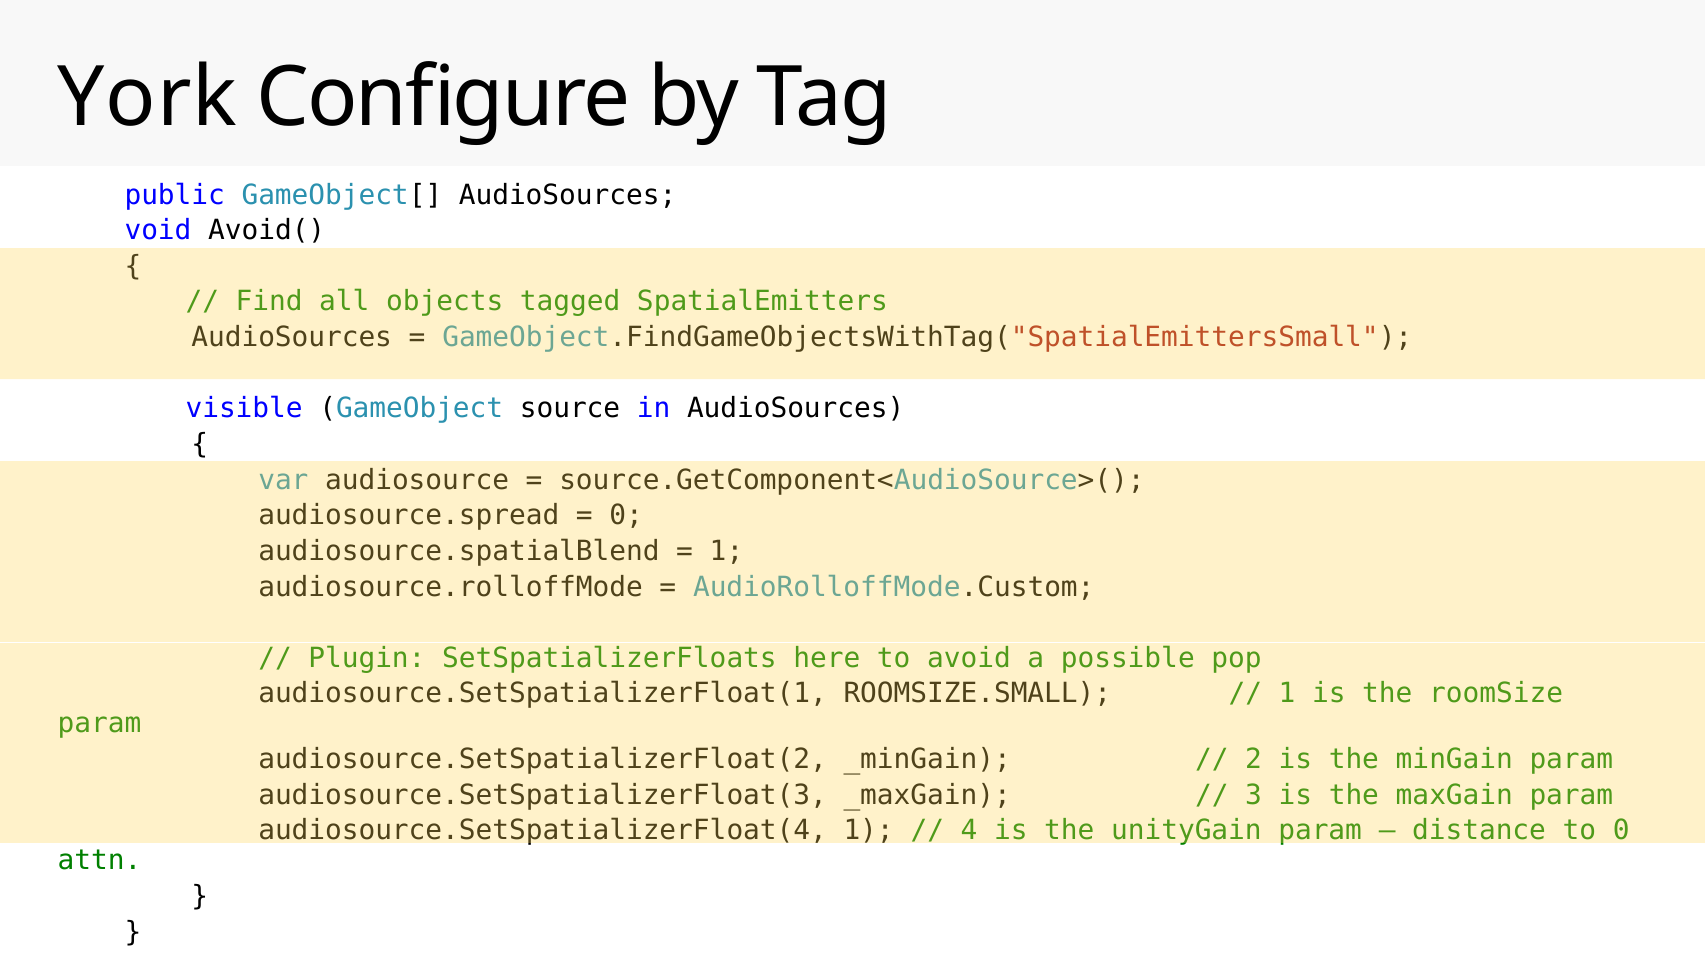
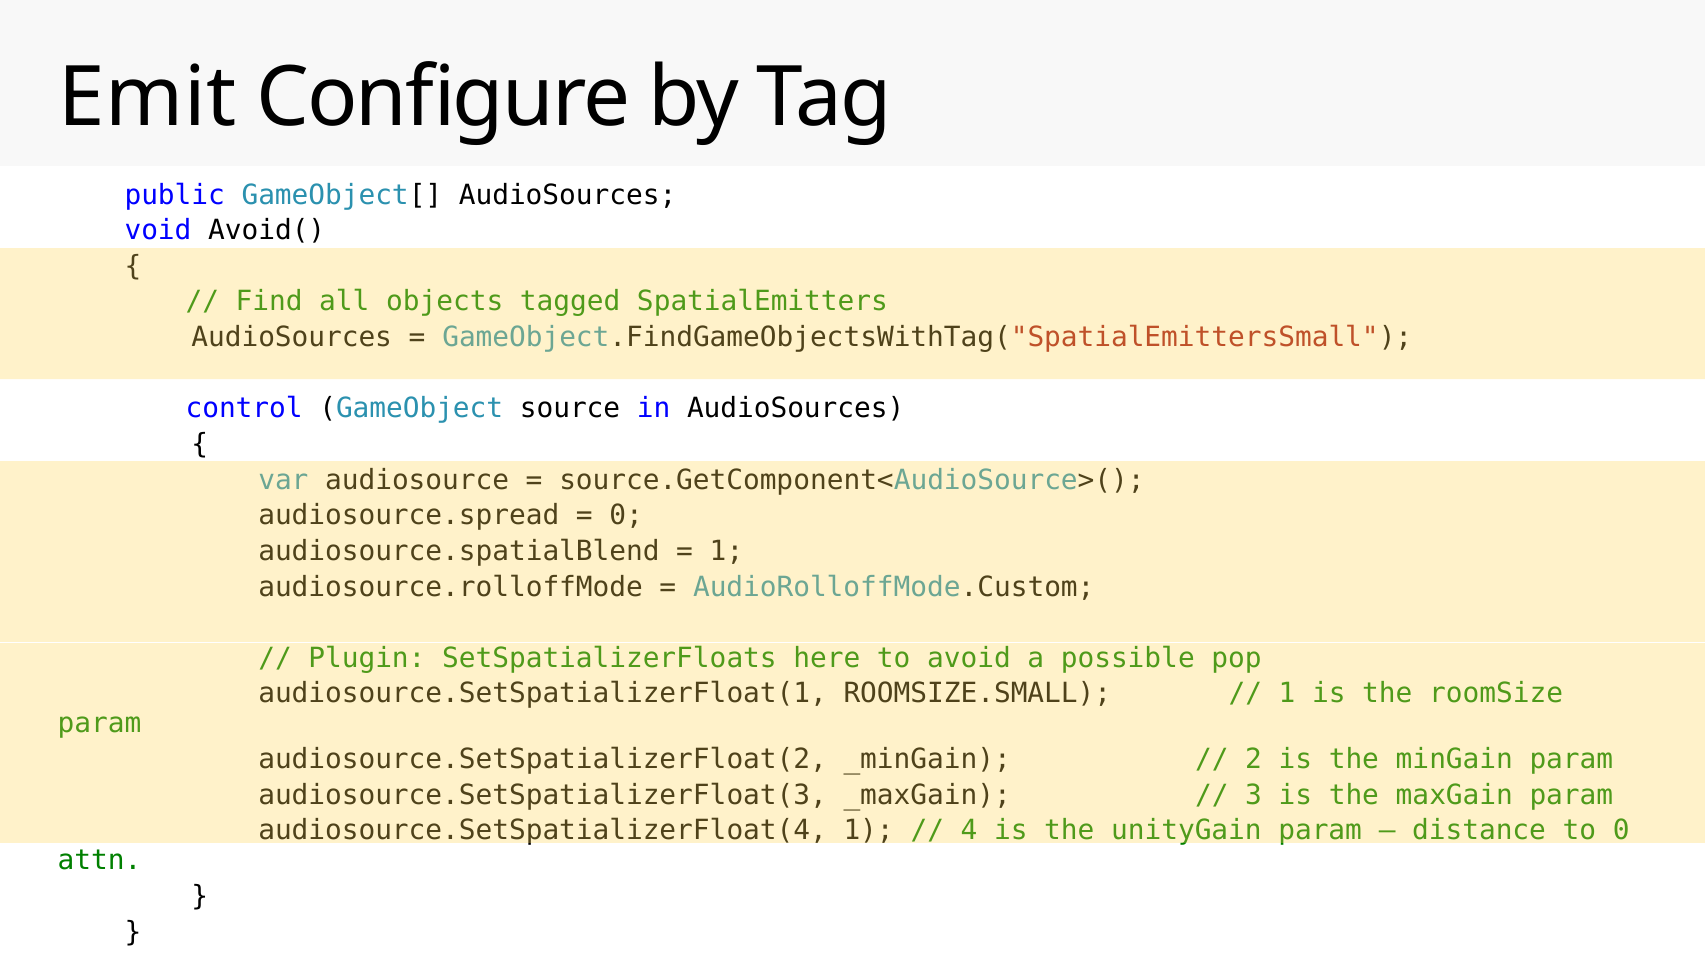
York: York -> Emit (147, 98)
visible: visible -> control (244, 409)
